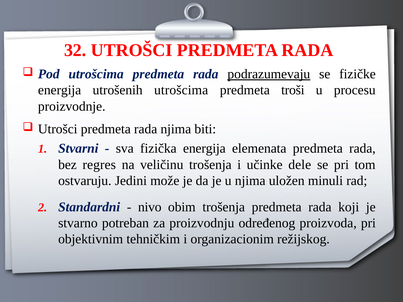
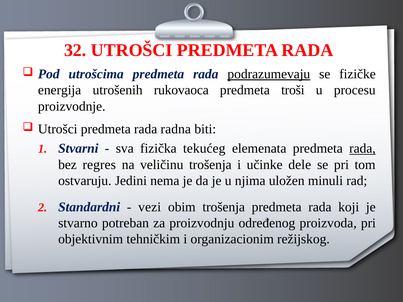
utrošenih utrošcima: utrošcima -> rukovaoca (181, 90)
rada njima: njima -> radna (176, 129)
fizička energija: energija -> tekućeg (204, 149)
rada underline: none -> present (362, 149)
može: može -> nema (165, 181)
nivo: nivo -> vezi (150, 207)
